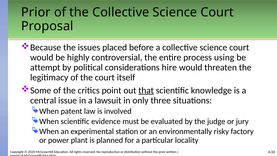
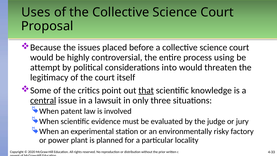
Prior: Prior -> Uses (36, 12)
hire: hire -> into (169, 67)
central underline: none -> present (43, 100)
